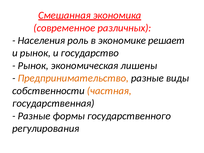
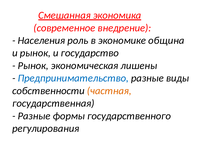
различных: различных -> внедрение (124, 28)
решает: решает -> община (166, 40)
Предпринимательство colour: orange -> blue (73, 78)
